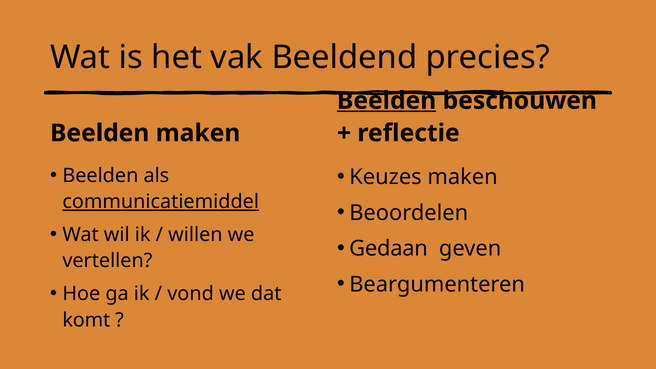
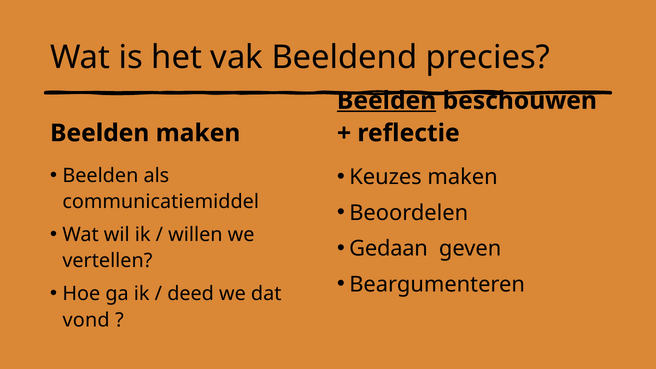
communicatiemiddel underline: present -> none (161, 202)
vond: vond -> deed (191, 294)
komt: komt -> vond (86, 320)
